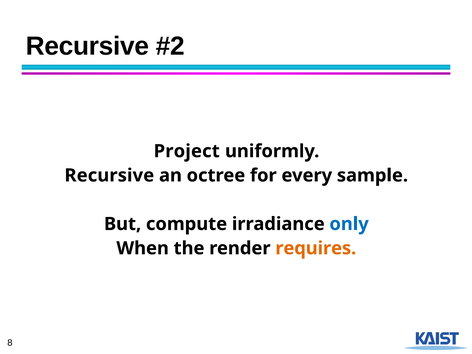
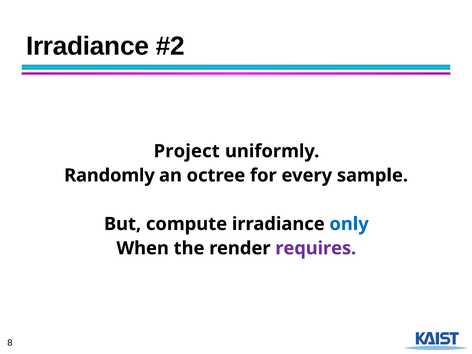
Recursive: Recursive -> Irradiance (87, 46)
Recursive: Recursive -> Randomly (109, 175)
requires colour: orange -> purple (316, 248)
